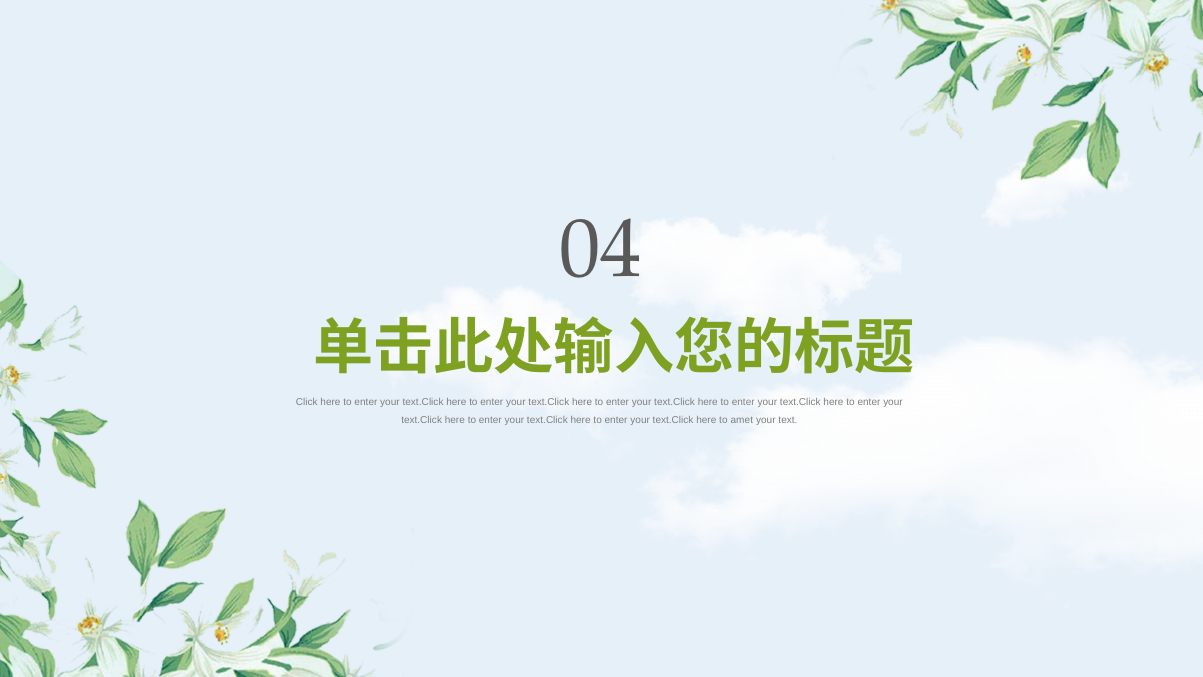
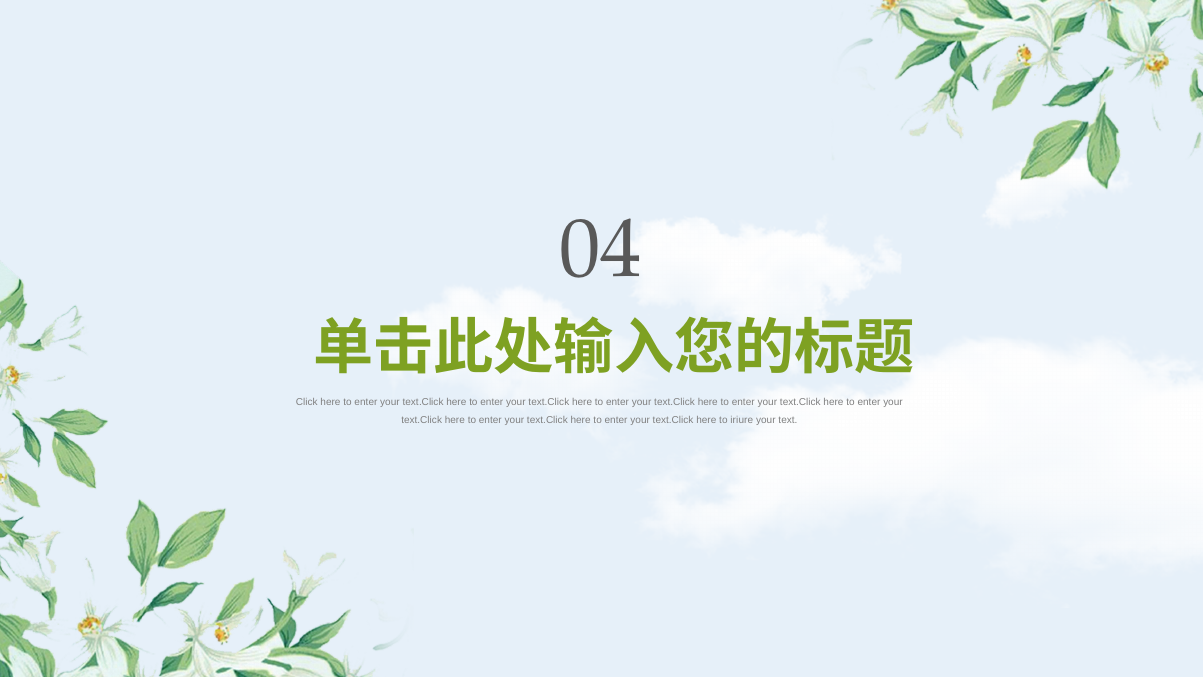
amet: amet -> iriure (742, 420)
